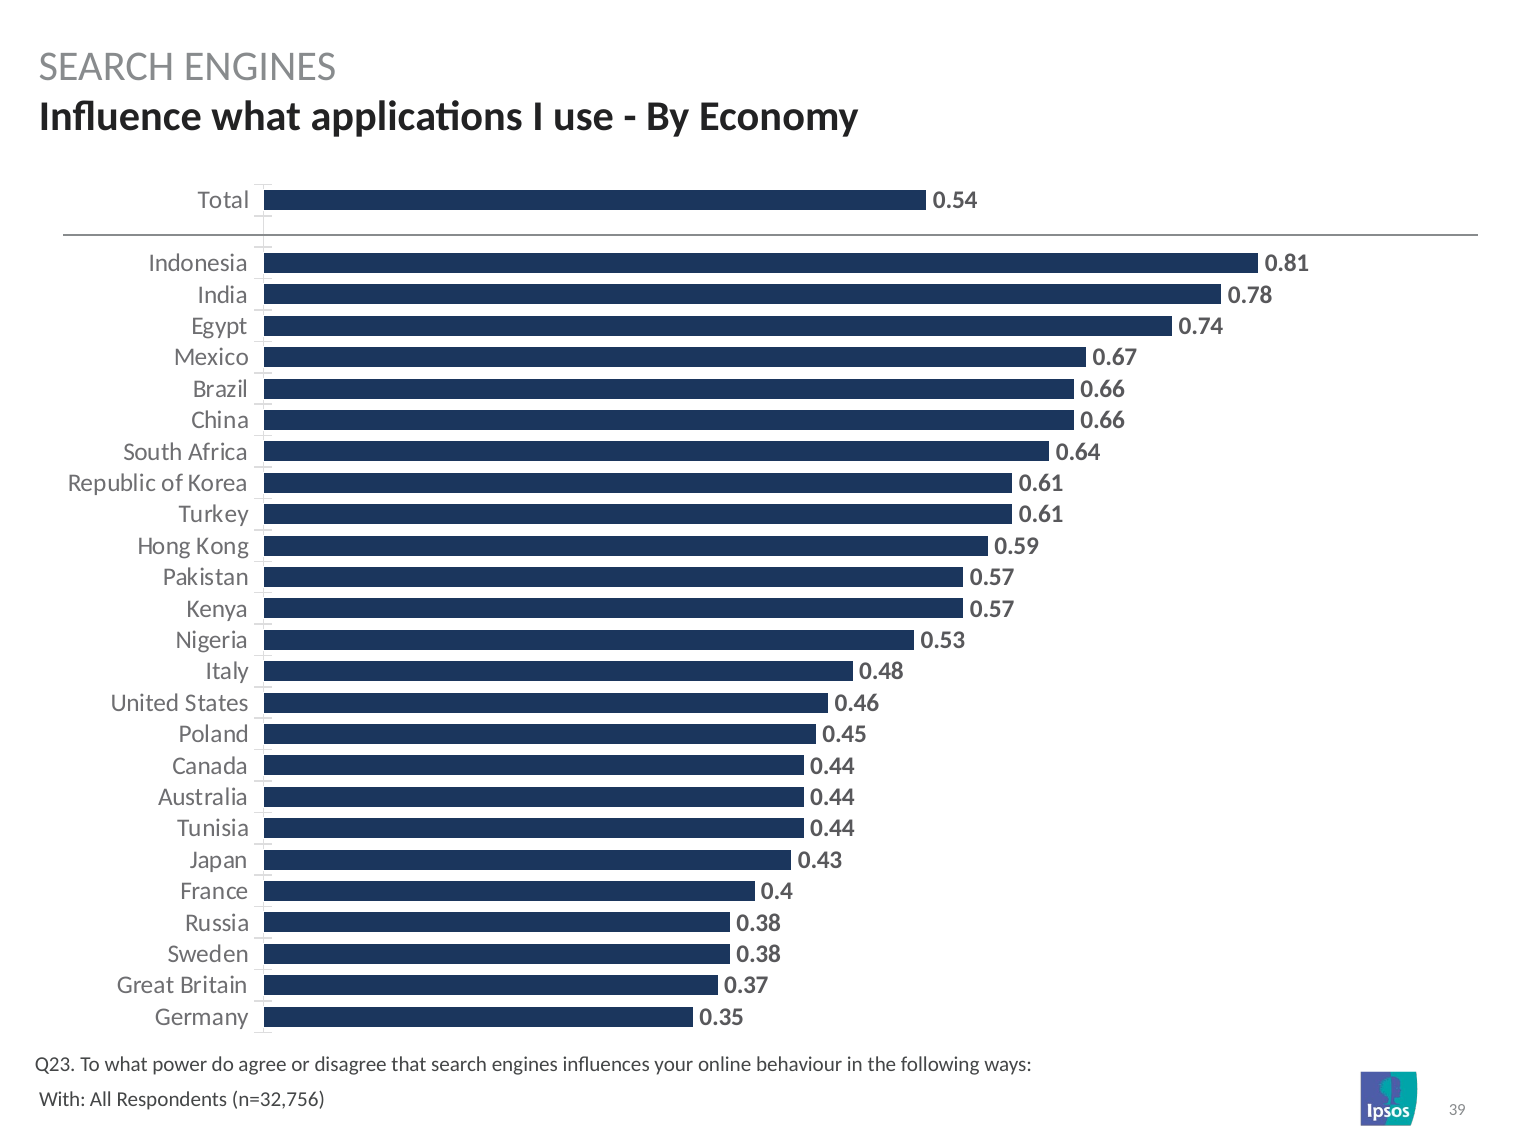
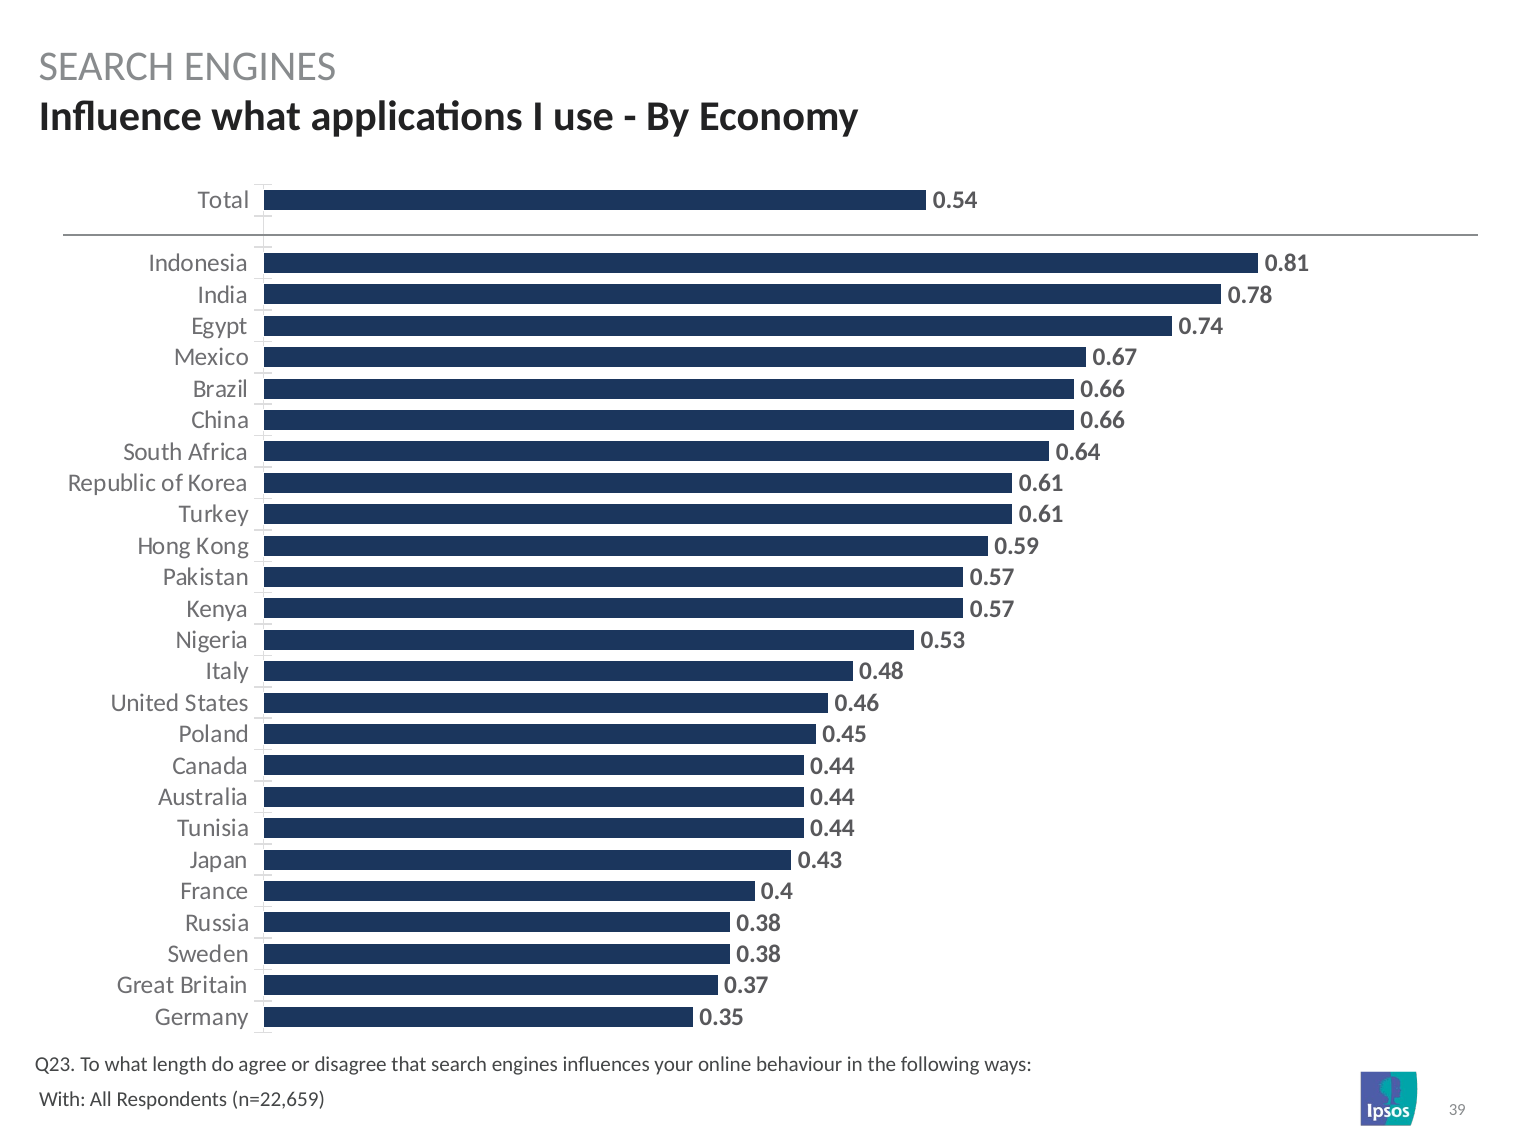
power: power -> length (180, 1064)
n=32,756: n=32,756 -> n=22,659 (278, 1099)
